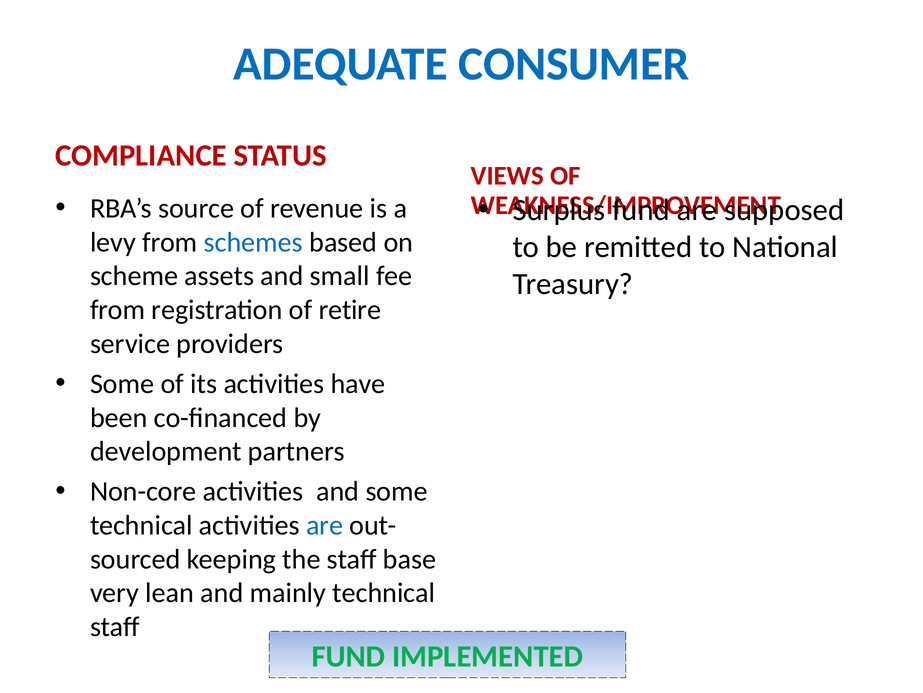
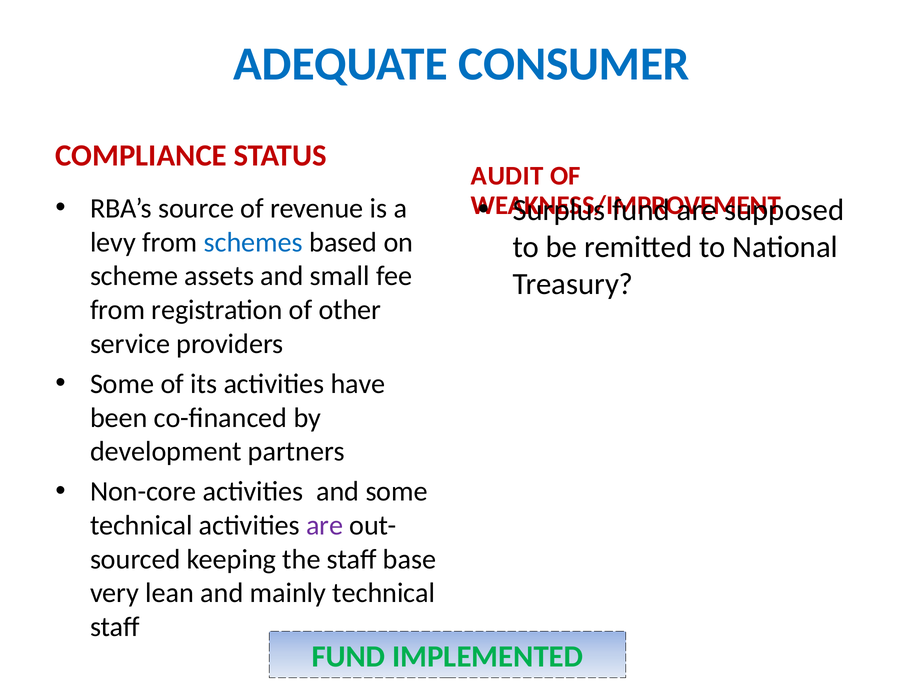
VIEWS: VIEWS -> AUDIT (507, 176)
retire: retire -> other (350, 310)
are colour: blue -> purple (325, 525)
